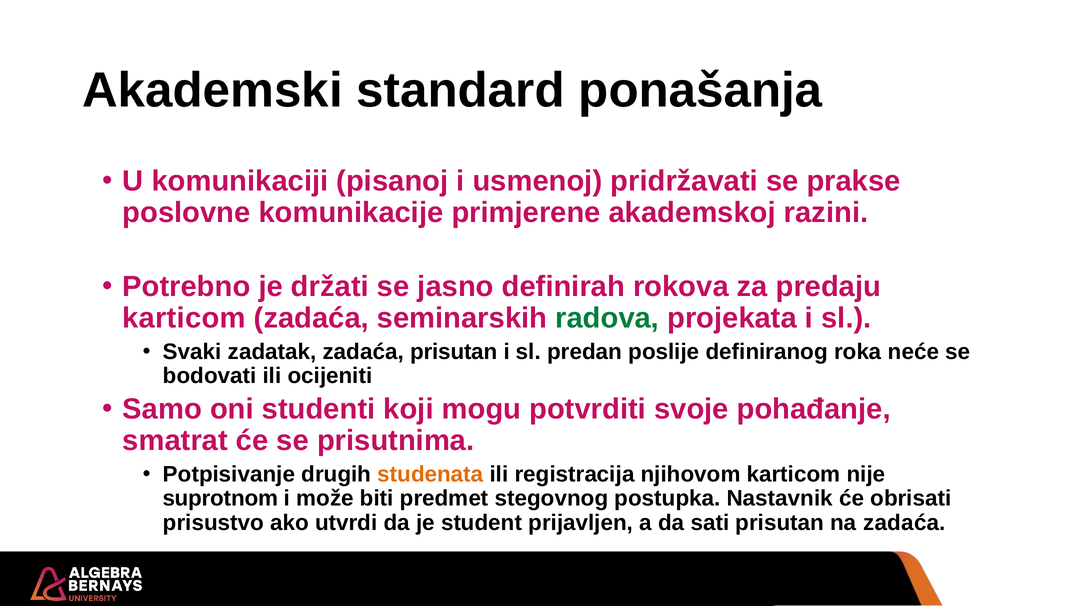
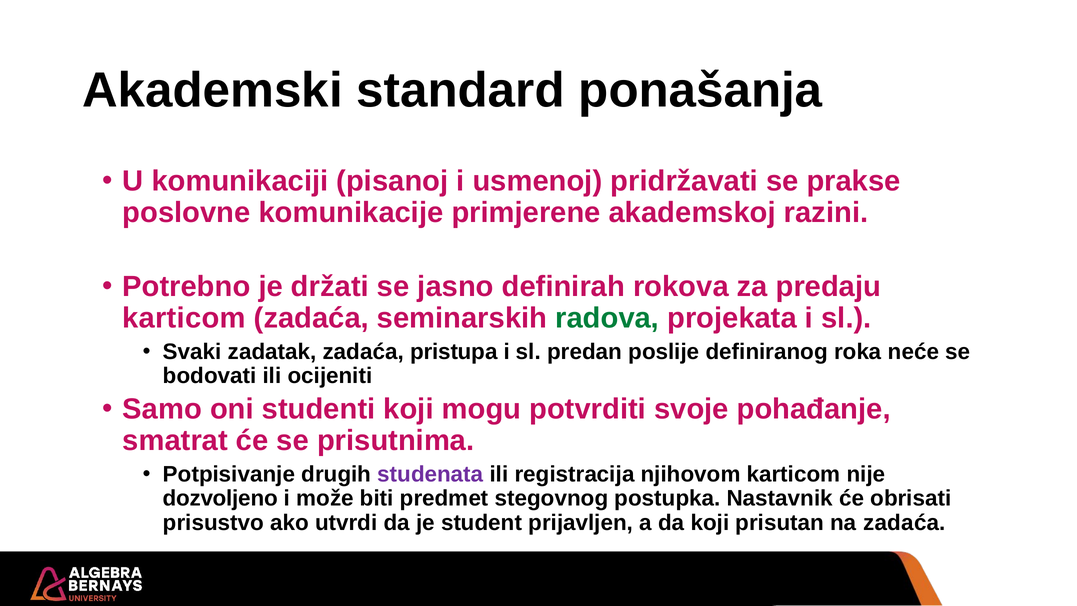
zadaća prisutan: prisutan -> pristupa (454, 351)
studenata colour: orange -> purple (430, 474)
suprotnom: suprotnom -> dozvoljeno (220, 498)
da sati: sati -> koji (710, 523)
